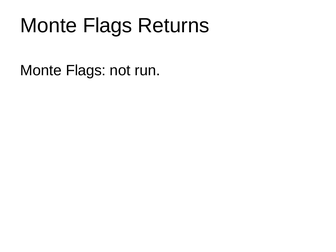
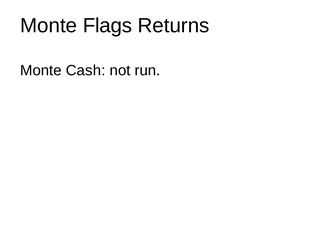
Flags: Flags -> Cash (86, 70)
